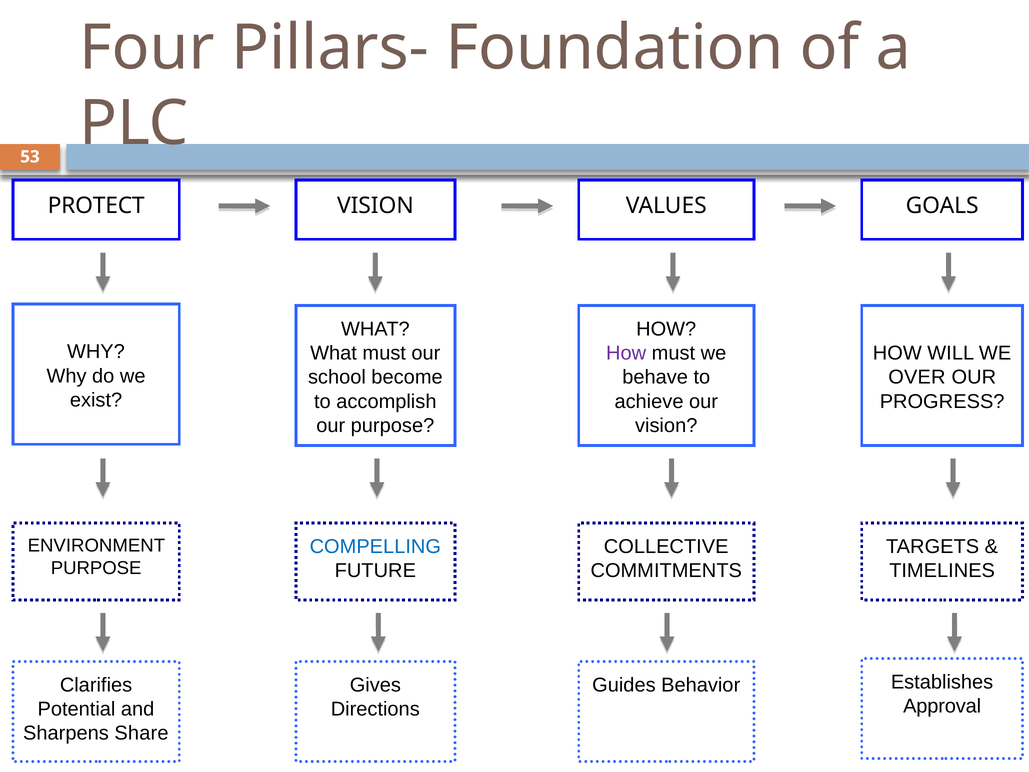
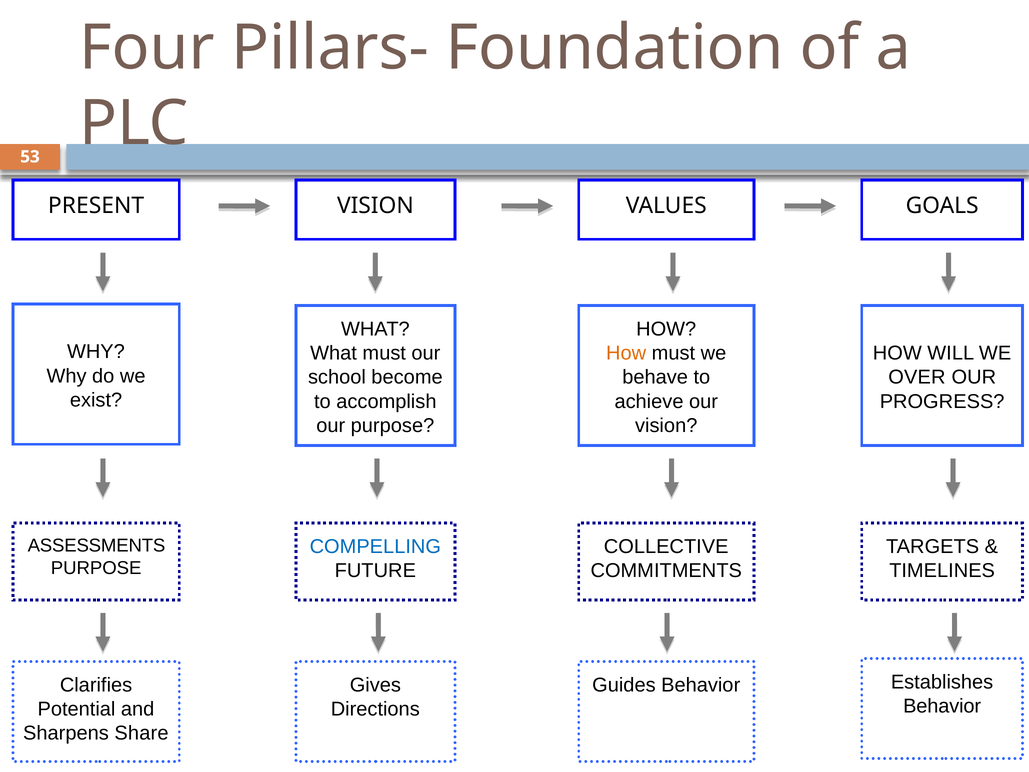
PROTECT: PROTECT -> PRESENT (96, 206)
How colour: purple -> orange (626, 353)
ENVIRONMENT: ENVIRONMENT -> ASSESSMENTS (96, 545)
Approval: Approval -> Behavior (942, 706)
